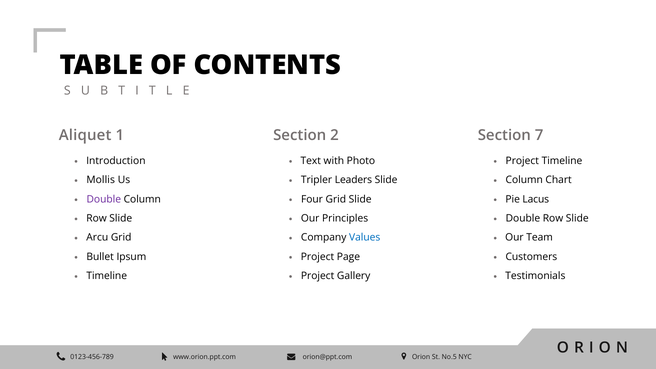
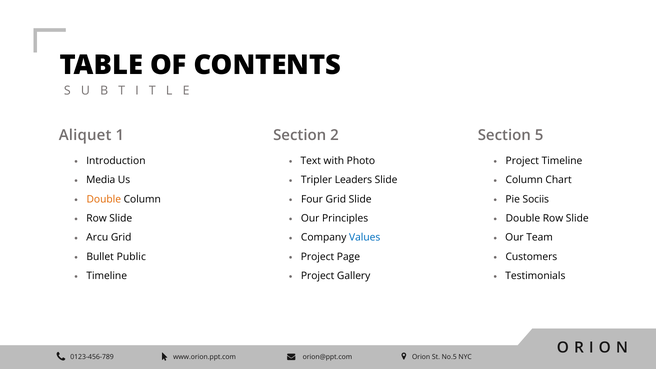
7: 7 -> 5 (539, 135)
Mollis: Mollis -> Media (101, 180)
Double colour: purple -> orange (104, 199)
Lacus: Lacus -> Sociis (536, 199)
Ipsum: Ipsum -> Public (131, 257)
